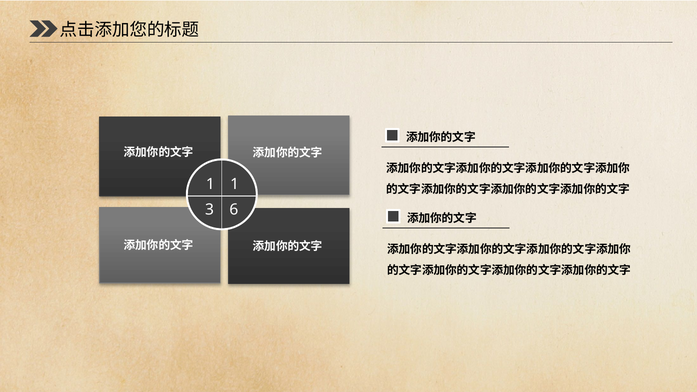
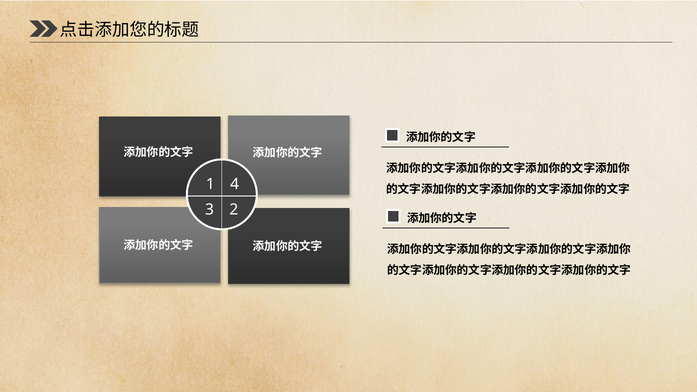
1 1: 1 -> 4 (235, 184)
6: 6 -> 2 (234, 210)
